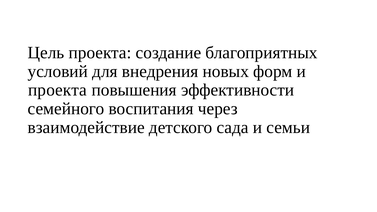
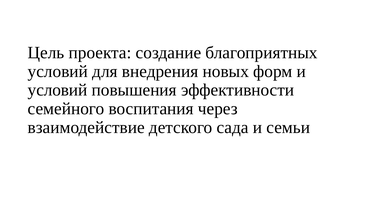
проекта: проекта -> условий (58, 90)
